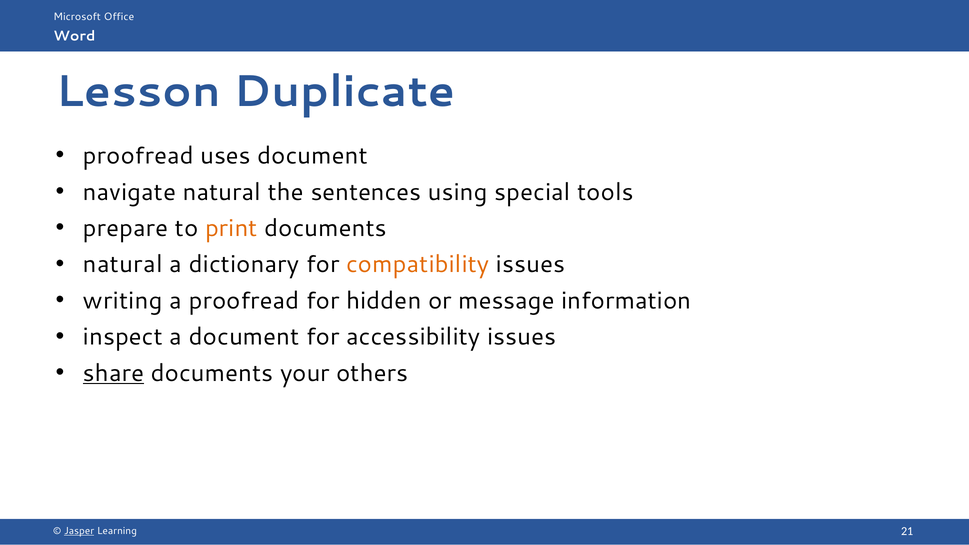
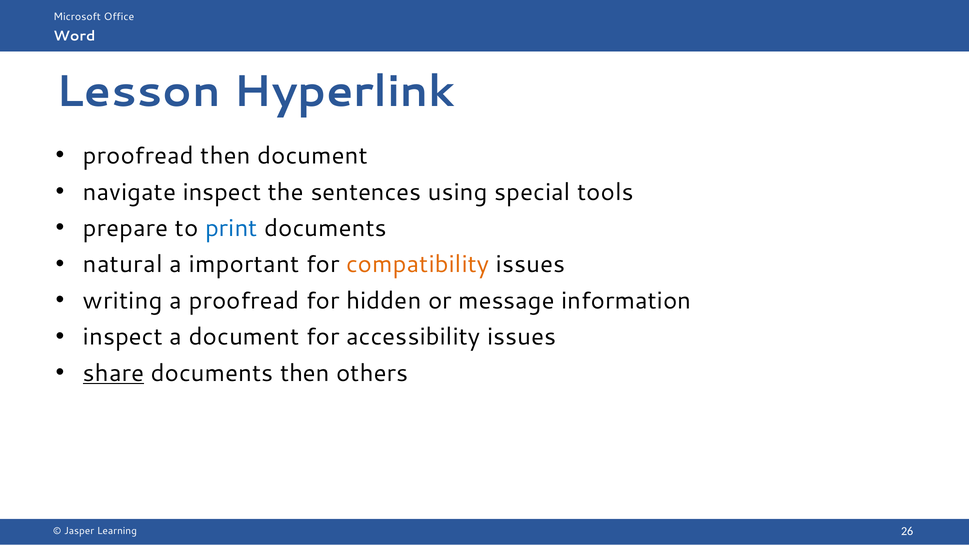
Duplicate: Duplicate -> Hyperlink (344, 92)
proofread uses: uses -> then (226, 156)
navigate natural: natural -> inspect (222, 192)
print colour: orange -> blue (231, 228)
dictionary: dictionary -> important (244, 264)
documents your: your -> then (305, 373)
Jasper underline: present -> none (79, 531)
21: 21 -> 26 (907, 531)
